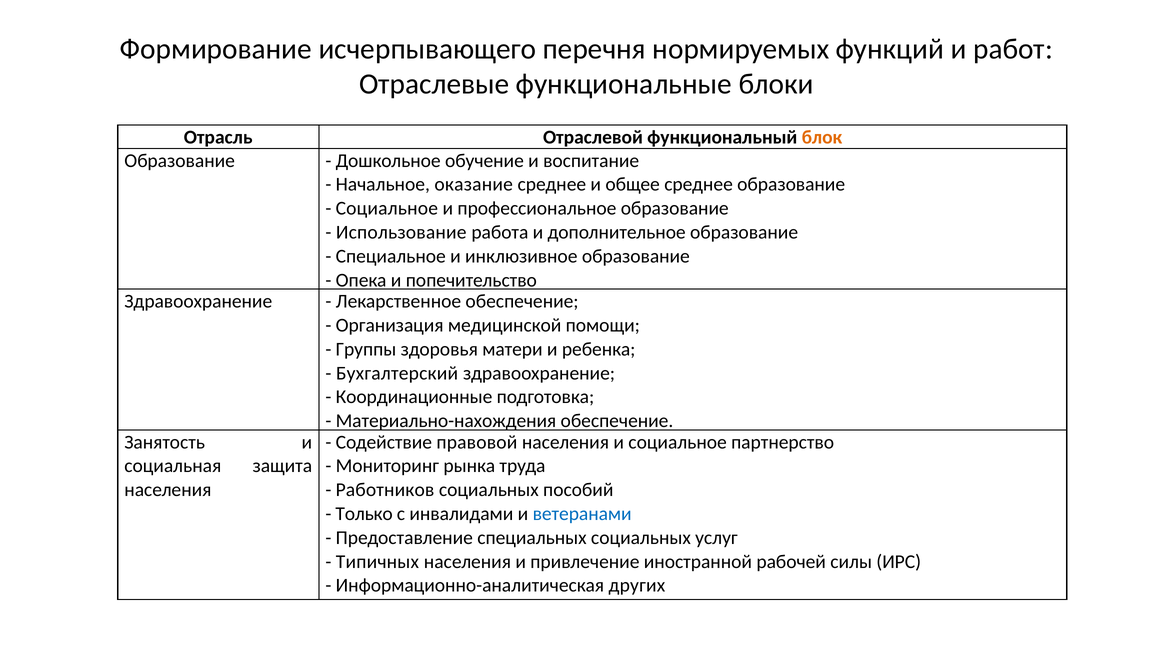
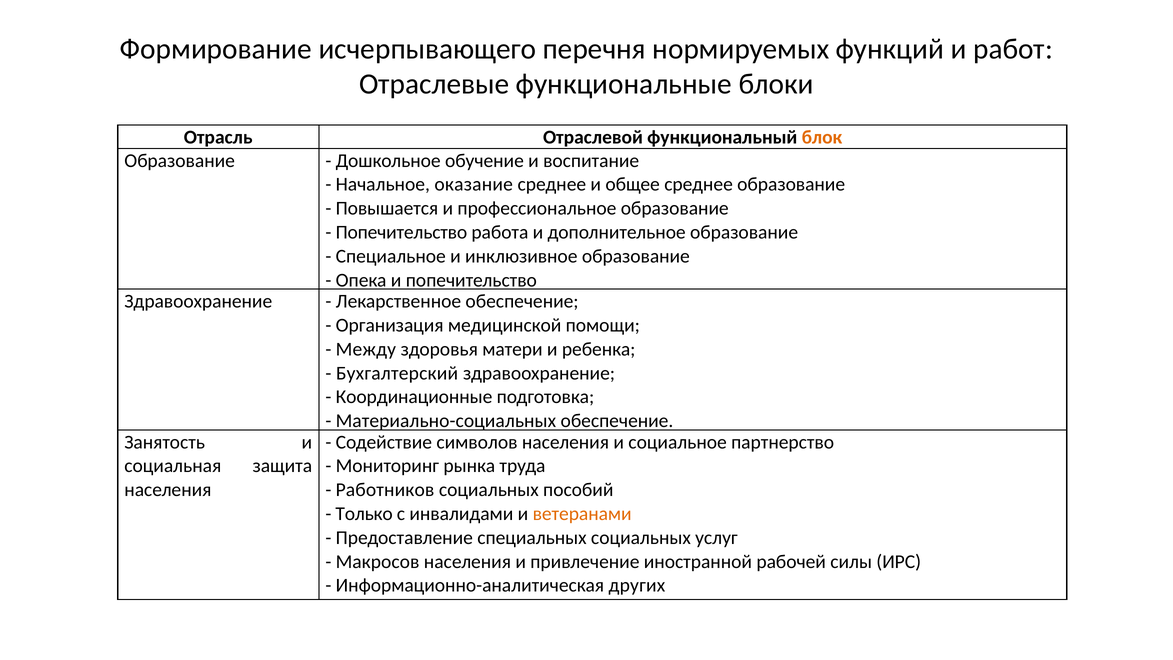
Социальное: Социальное -> Повышается (387, 208)
Использование: Использование -> Попечительство (401, 232)
Группы: Группы -> Между (366, 349)
Материально-нахождения: Материально-нахождения -> Материально-социальных (446, 421)
правовой: правовой -> символов (477, 442)
ветеранами colour: blue -> orange (582, 514)
Типичных: Типичных -> Макросов (378, 561)
